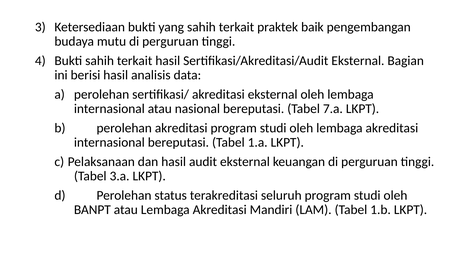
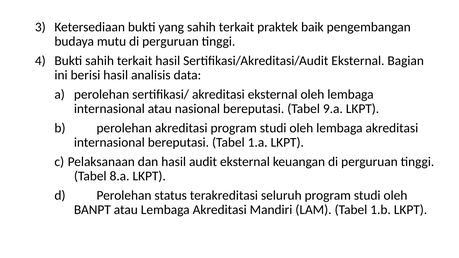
7.a: 7.a -> 9.a (333, 109)
3.a: 3.a -> 8.a (120, 176)
